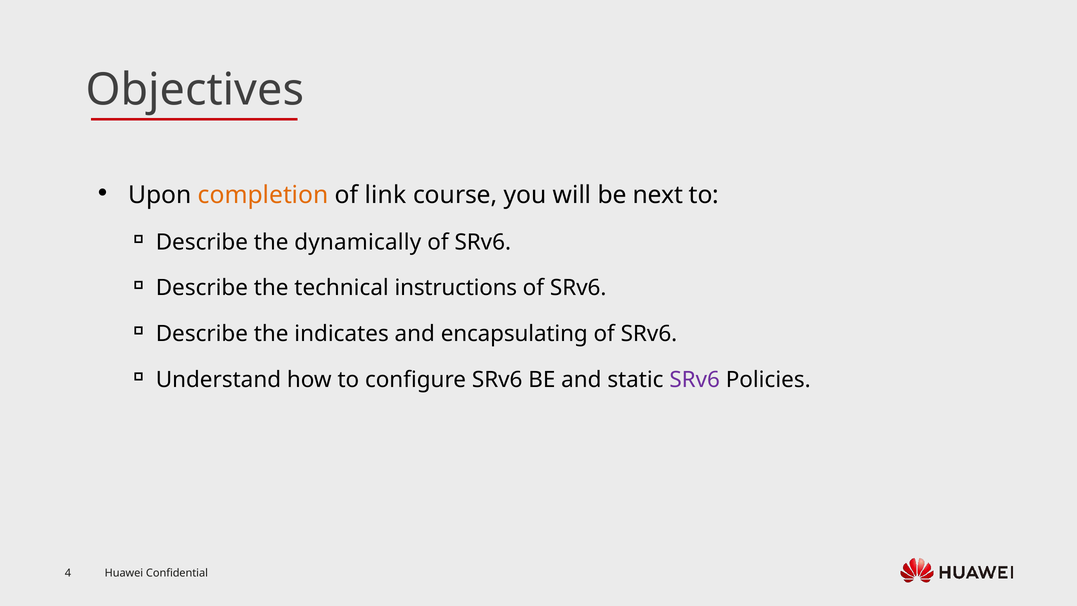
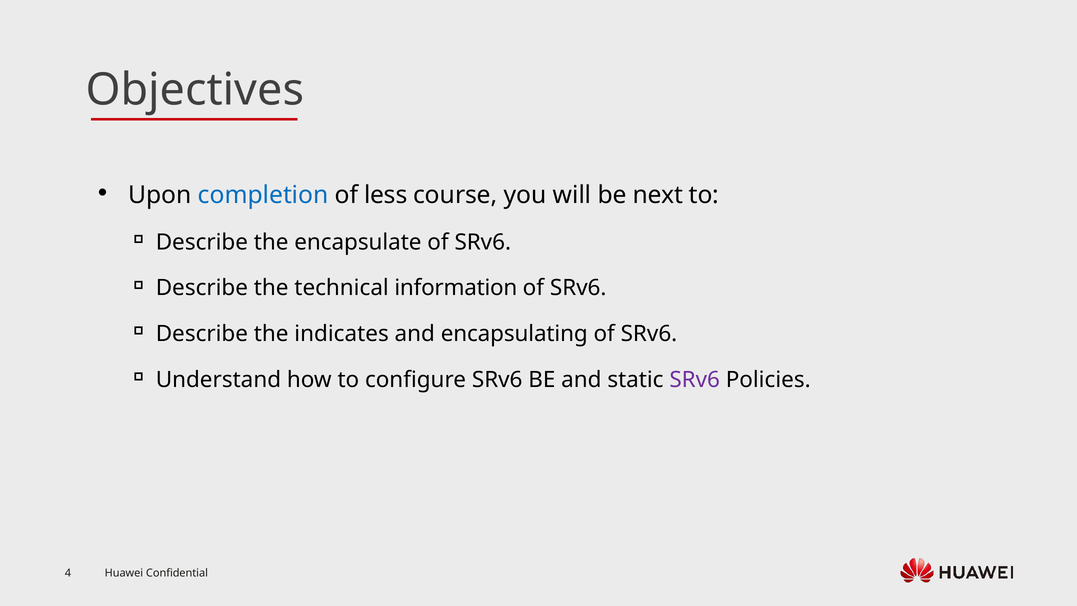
completion colour: orange -> blue (263, 195)
link: link -> less (386, 195)
dynamically: dynamically -> encapsulate (358, 242)
instructions: instructions -> information (456, 288)
